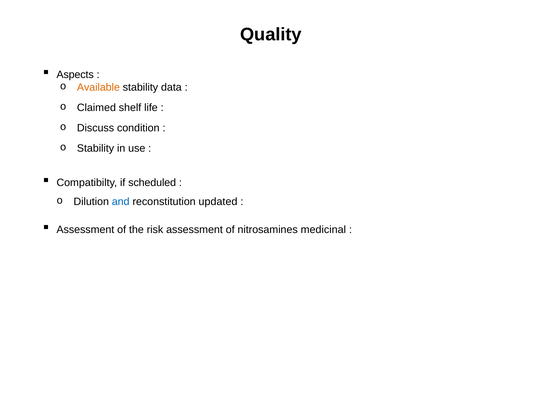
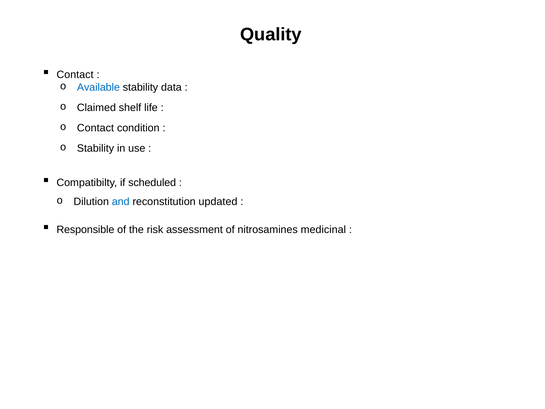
Aspects: Aspects -> Contact (75, 75)
Available colour: orange -> blue (98, 87)
Discuss: Discuss -> Contact (95, 128)
Assessment: Assessment -> Responsible (85, 230)
